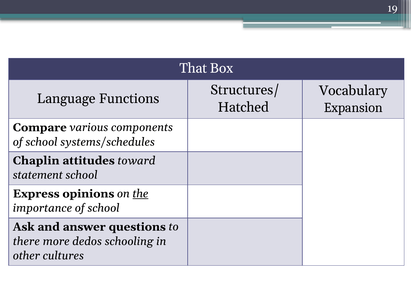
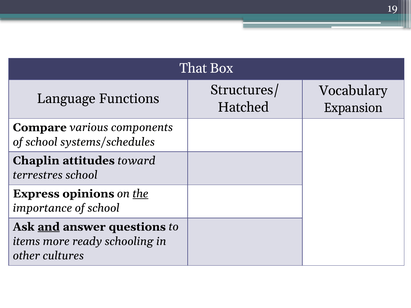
statement: statement -> terrestres (38, 175)
and underline: none -> present (49, 227)
there: there -> items (26, 242)
dedos: dedos -> ready (87, 242)
